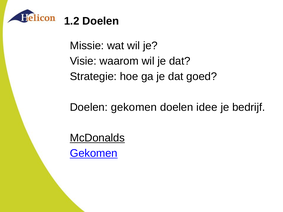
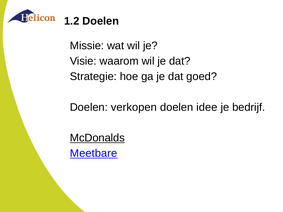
Doelen gekomen: gekomen -> verkopen (134, 107)
Gekomen: Gekomen -> Meetbare (94, 154)
